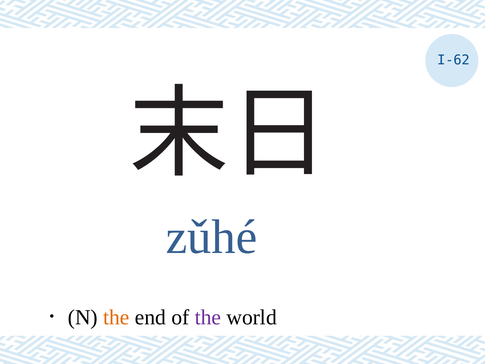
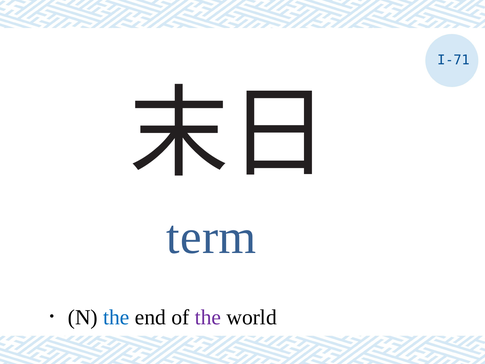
I-62: I-62 -> I-71 (453, 60)
zǔhé: zǔhé -> term (211, 237)
the colour: orange -> blue (116, 317)
